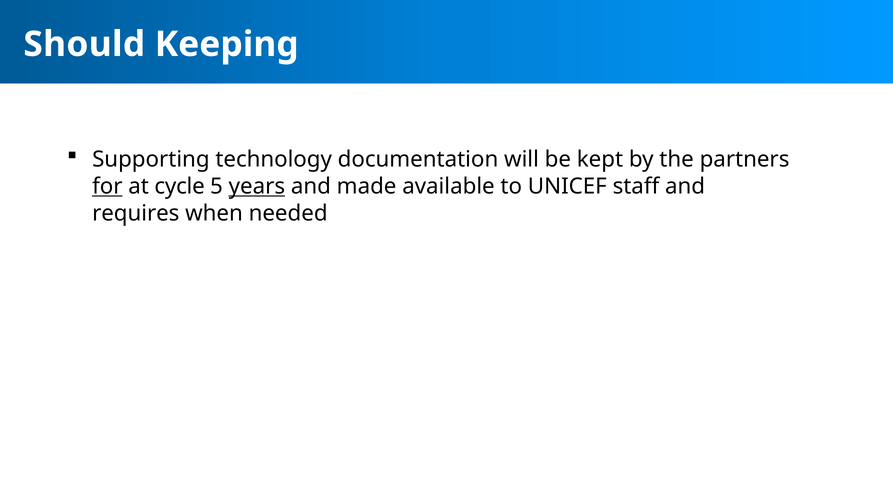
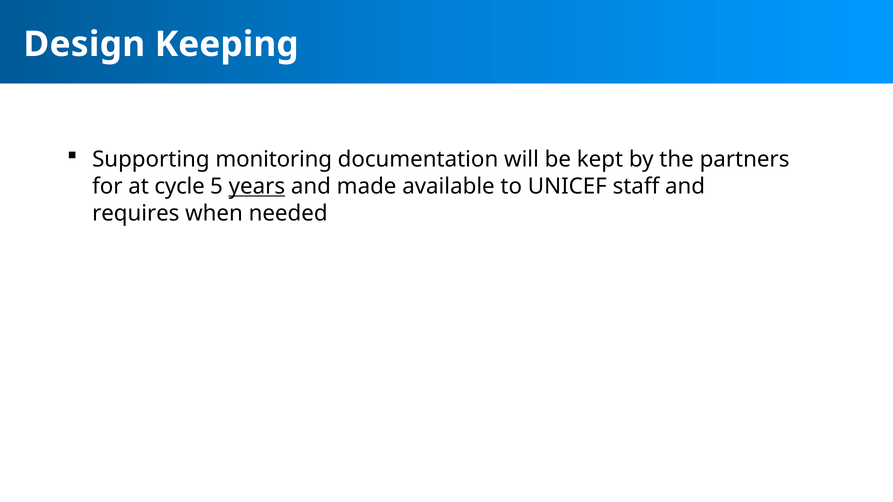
Should: Should -> Design (84, 44)
technology: technology -> monitoring (274, 160)
for underline: present -> none (107, 186)
